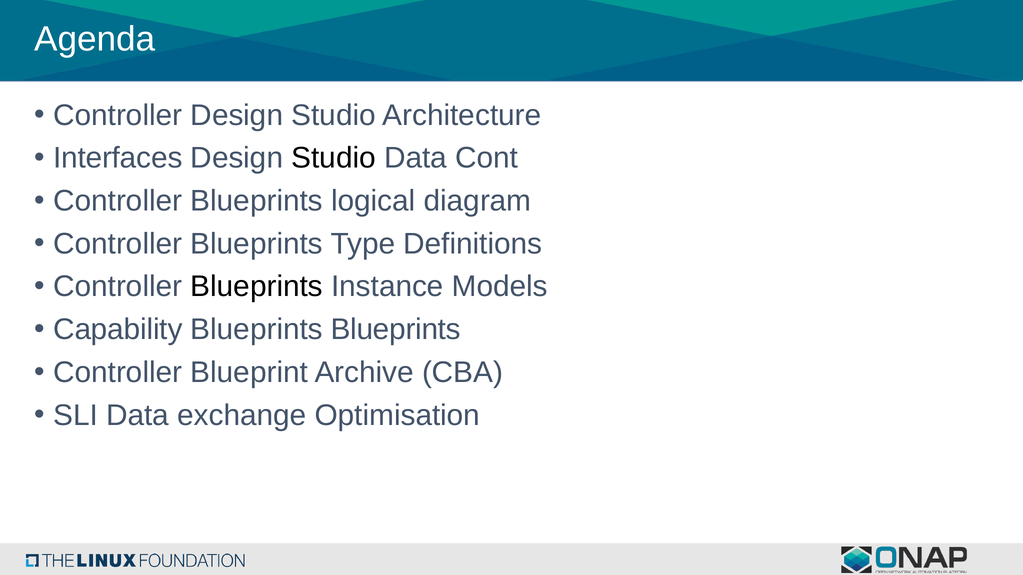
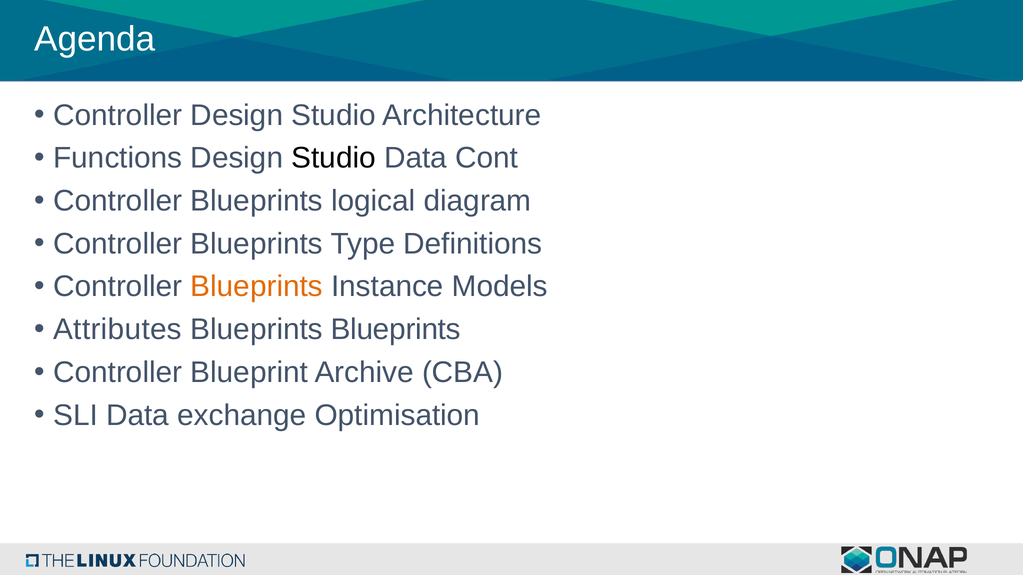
Interfaces: Interfaces -> Functions (118, 158)
Blueprints colour: black -> orange (257, 287)
Capability: Capability -> Attributes (118, 330)
